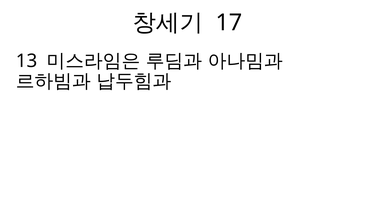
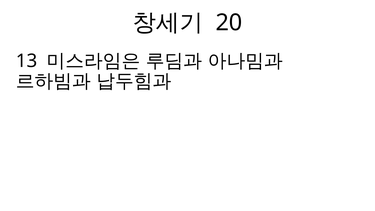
17: 17 -> 20 (229, 23)
